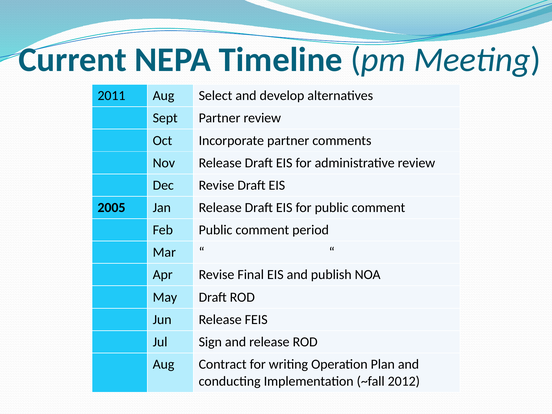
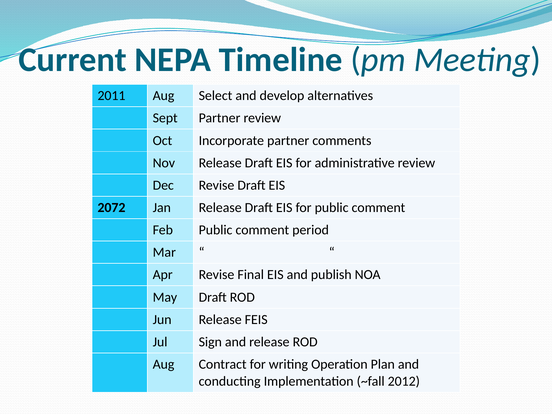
2005: 2005 -> 2072 (111, 208)
